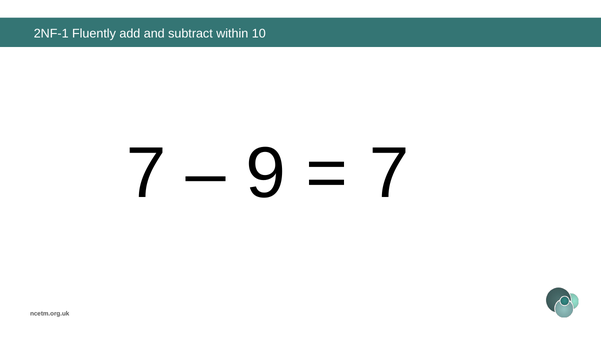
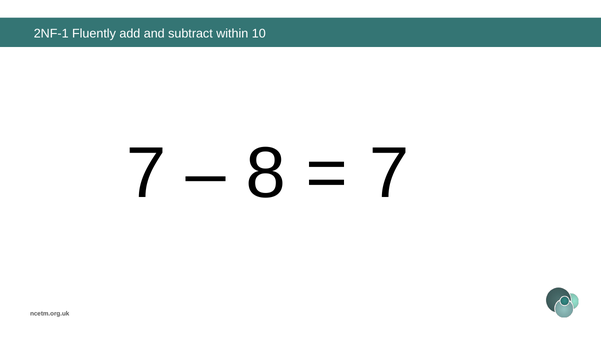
9: 9 -> 8 (266, 174)
